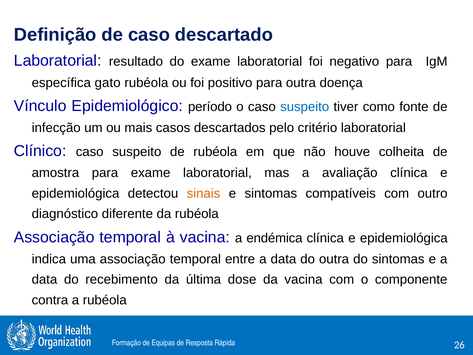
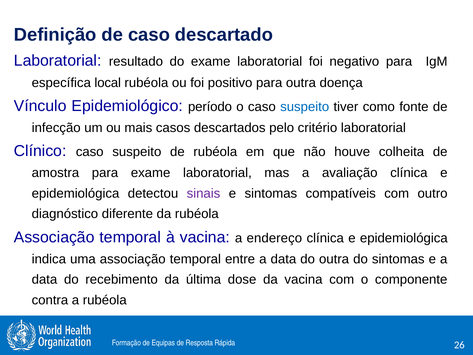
gato: gato -> local (108, 83)
sinais colour: orange -> purple (203, 193)
endémica: endémica -> endereço (274, 238)
